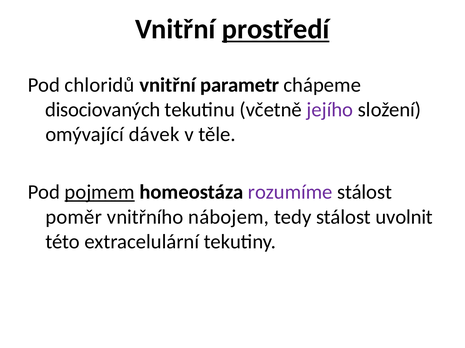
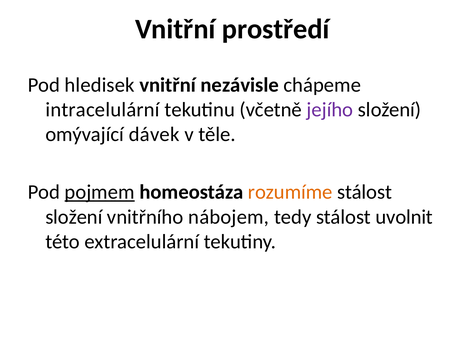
prostředí underline: present -> none (276, 29)
chloridů: chloridů -> hledisek (100, 85)
parametr: parametr -> nezávisle (240, 85)
disociovaných: disociovaných -> intracelulární (103, 110)
rozumíme colour: purple -> orange (290, 193)
poměr: poměr -> složení (74, 217)
